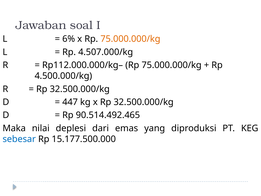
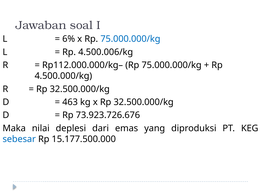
75.000.000/kg colour: orange -> blue (130, 39)
4.507.000/kg: 4.507.000/kg -> 4.500.006/kg (106, 52)
447: 447 -> 463 (70, 102)
90.514.492.465: 90.514.492.465 -> 73.923.726.676 (108, 115)
